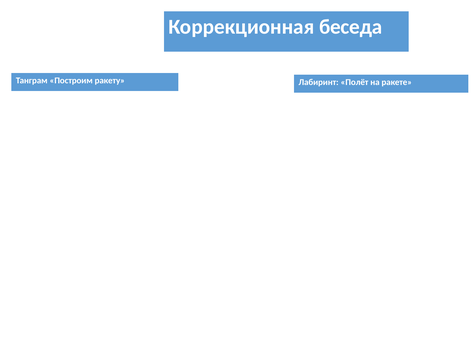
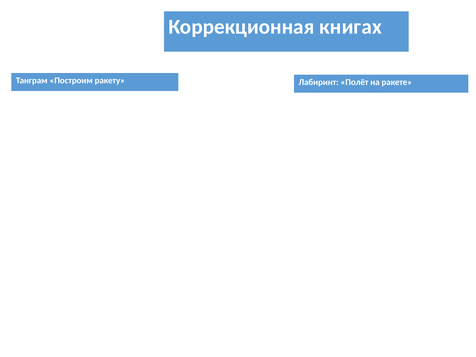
беседа: беседа -> книгах (350, 27)
